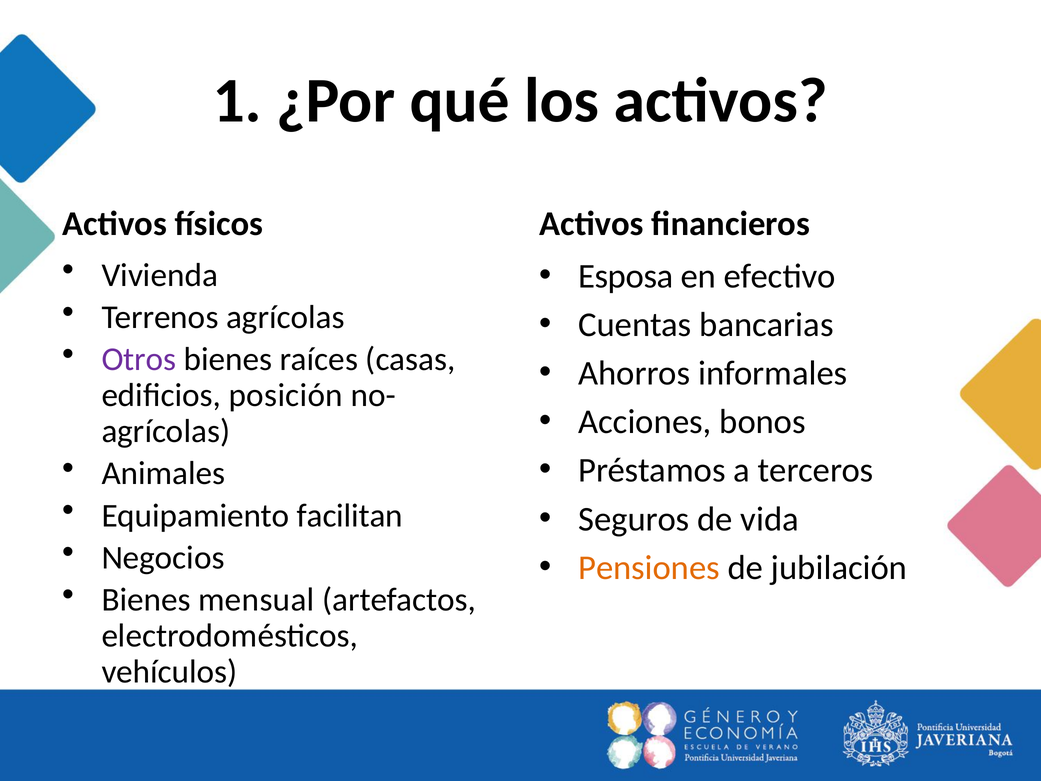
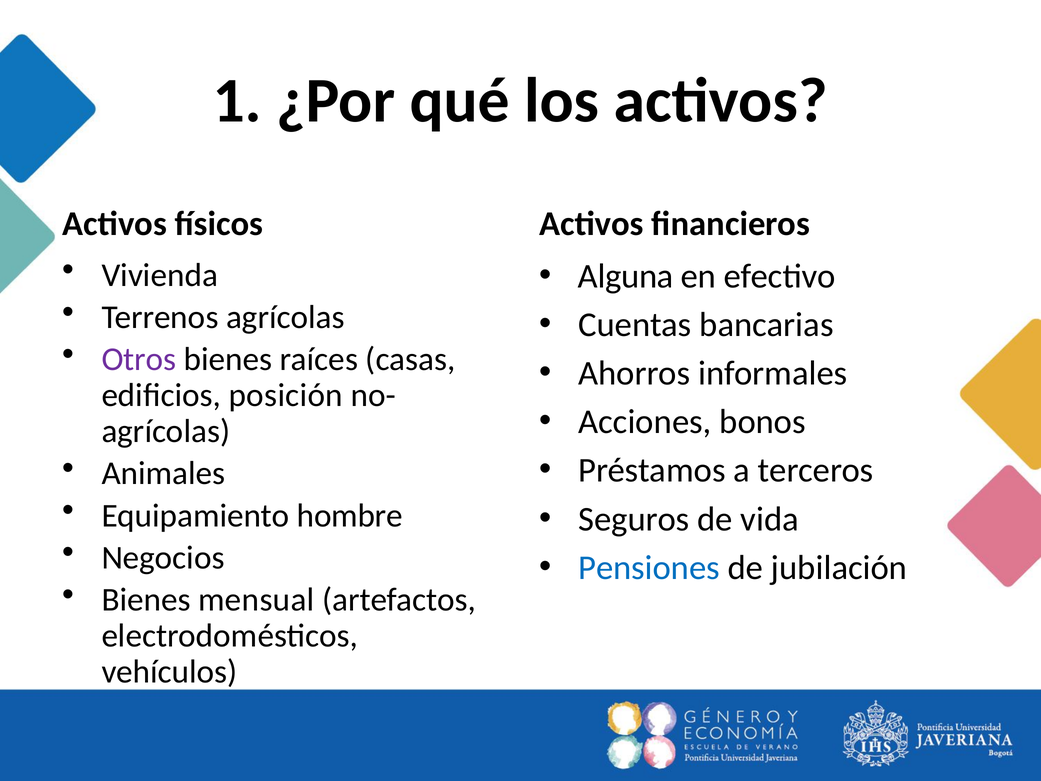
Esposa: Esposa -> Alguna (626, 276)
facilitan: facilitan -> hombre (350, 515)
Pensiones colour: orange -> blue (649, 567)
